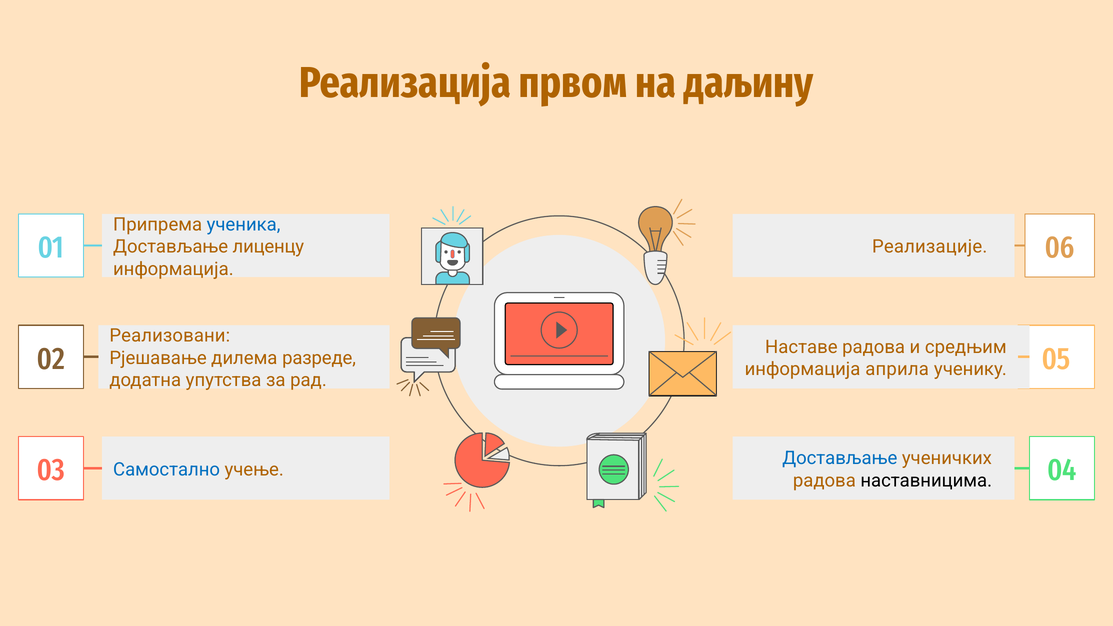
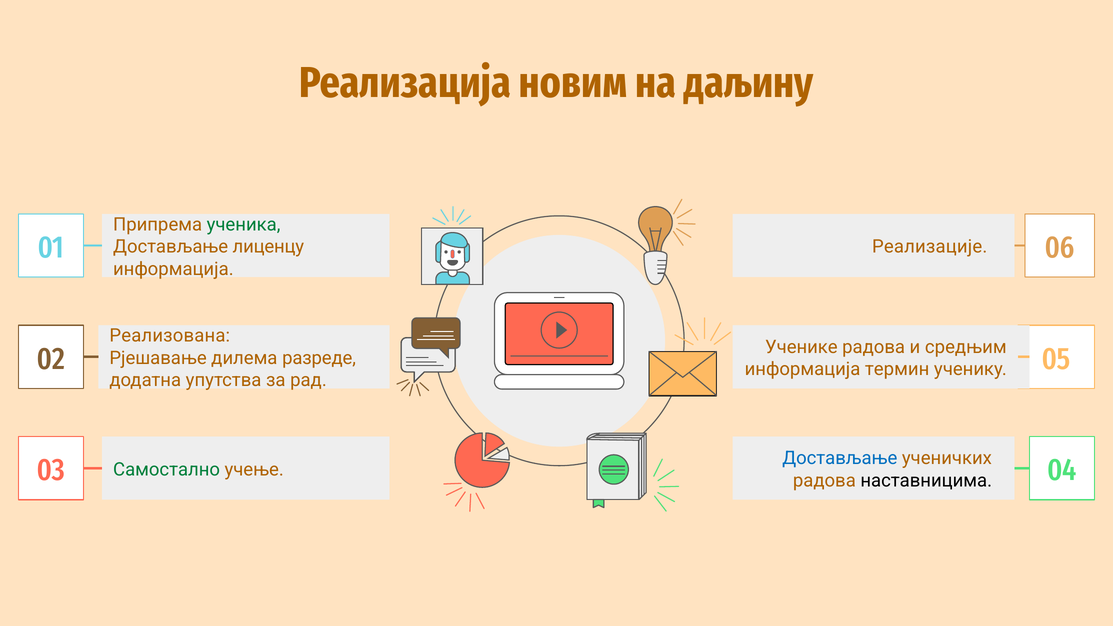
првом: првом -> новим (573, 83)
ученика colour: blue -> green (244, 225)
Реализовани: Реализовани -> Реализованa (170, 336)
Наставе: Наставе -> Ученике (801, 347)
априла: априла -> термин (897, 369)
Самостално colour: blue -> green (167, 469)
